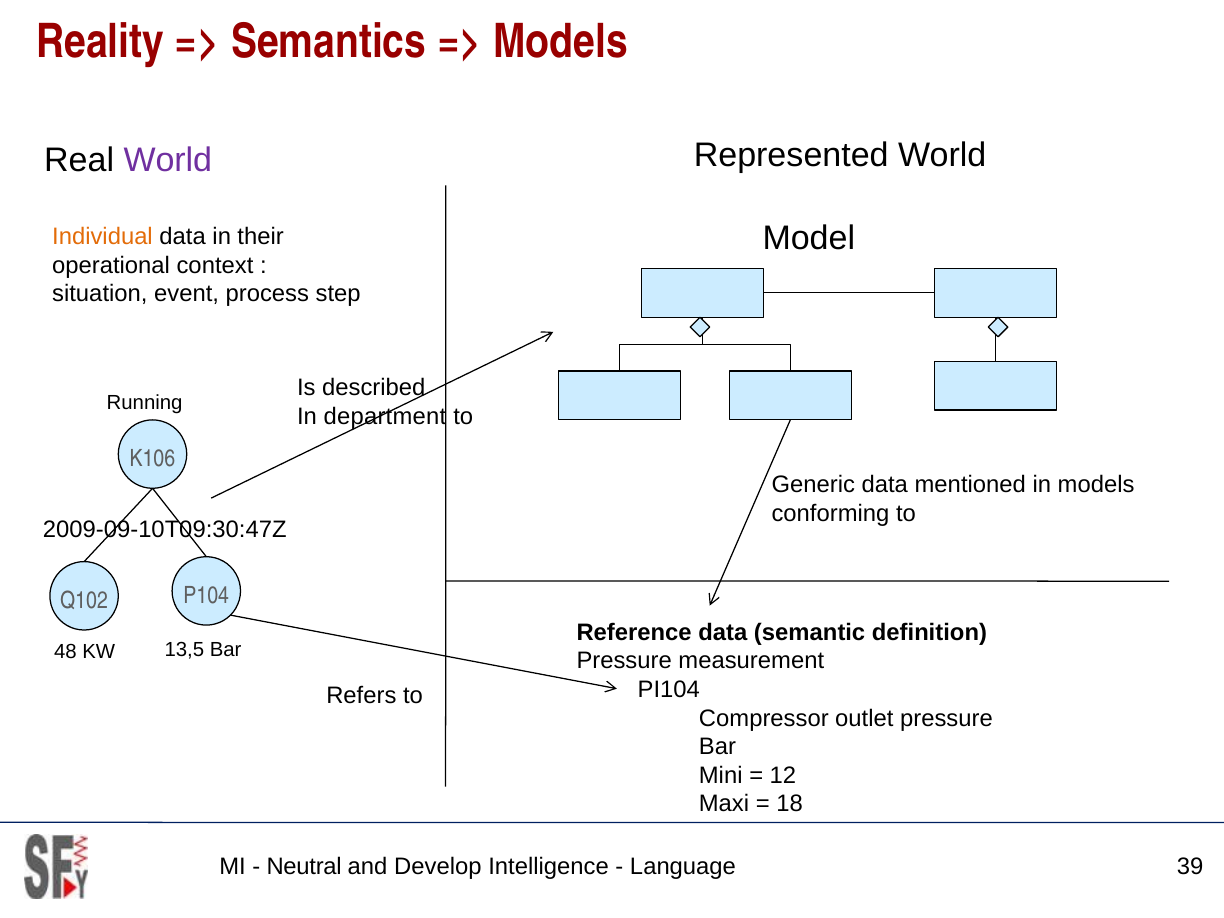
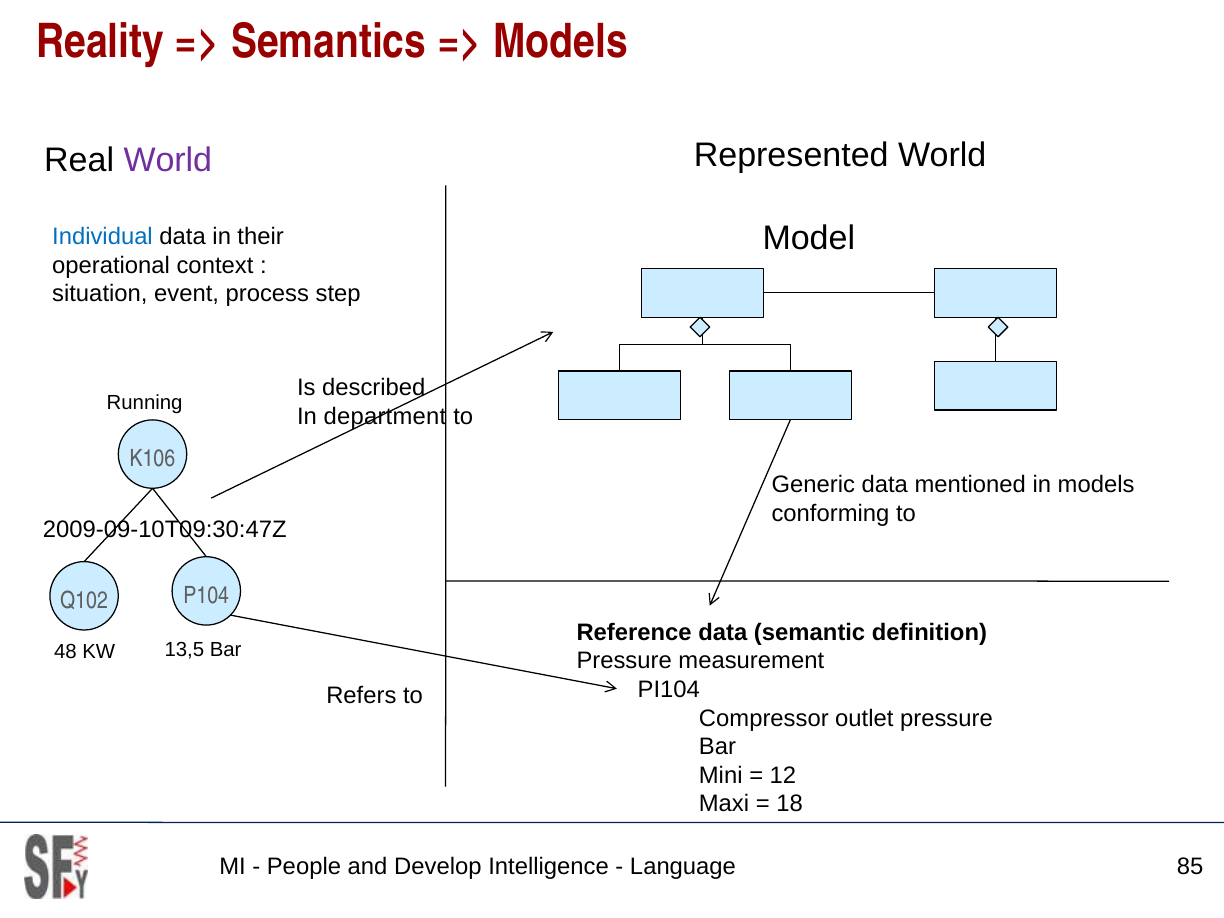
Individual colour: orange -> blue (102, 237)
Neutral: Neutral -> People (304, 867)
39: 39 -> 85 (1190, 867)
